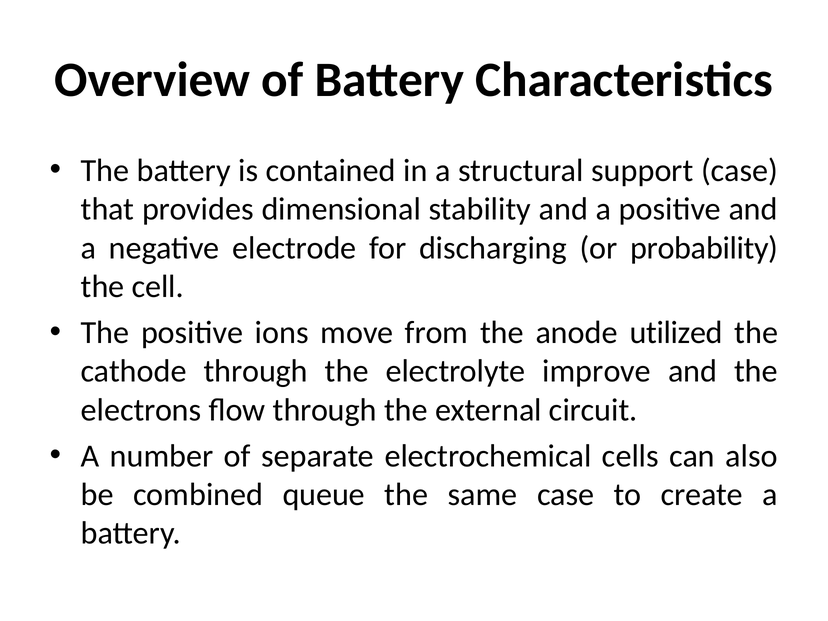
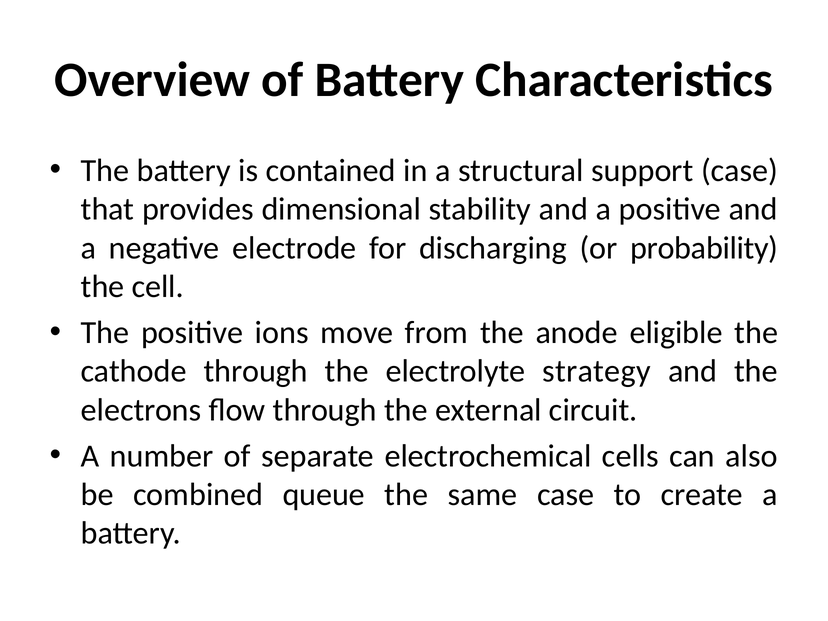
utilized: utilized -> eligible (676, 333)
improve: improve -> strategy (597, 371)
